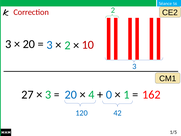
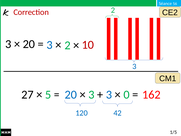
3: 3 -> 5 (48, 94)
4: 4 -> 3 (91, 94)
0: 0 -> 3 (109, 94)
1: 1 -> 0 (127, 94)
